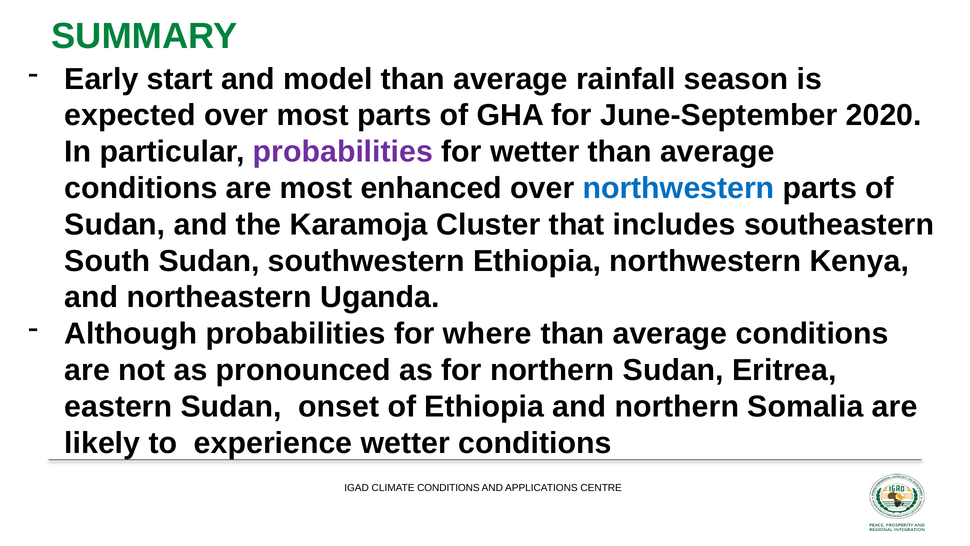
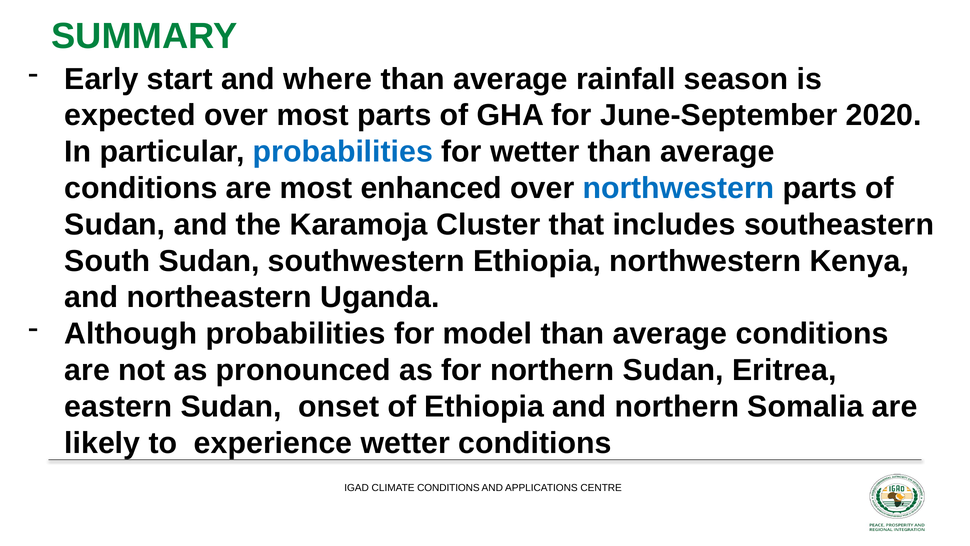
model: model -> where (328, 79)
probabilities colour: purple -> blue (343, 152)
where: where -> model (487, 334)
